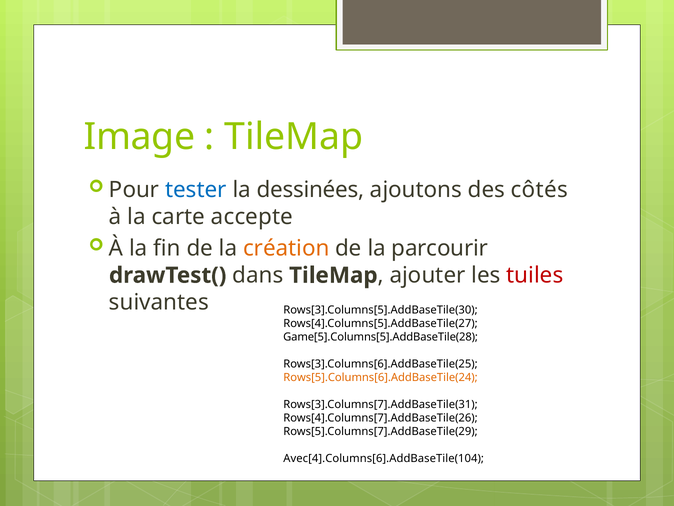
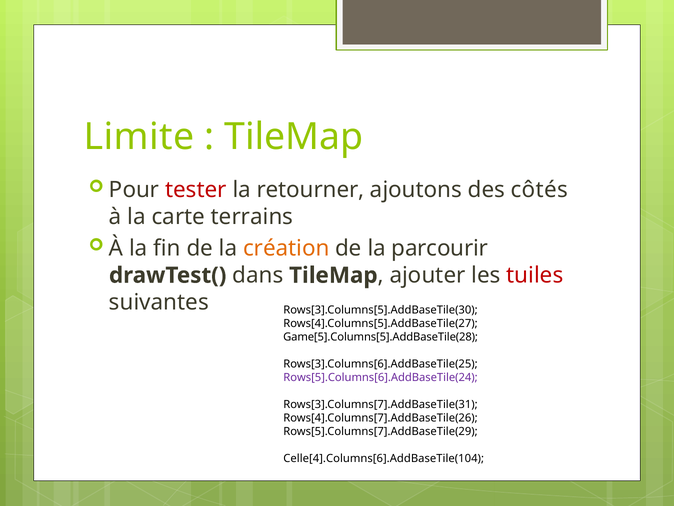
Image: Image -> Limite (139, 137)
tester colour: blue -> red (196, 190)
dessinées: dessinées -> retourner (311, 190)
accepte: accepte -> terrains (252, 217)
Rows[5].Columns[6].AddBaseTile(24 colour: orange -> purple (381, 377)
Avec[4].Columns[6].AddBaseTile(104: Avec[4].Columns[6].AddBaseTile(104 -> Celle[4].Columns[6].AddBaseTile(104 (384, 458)
